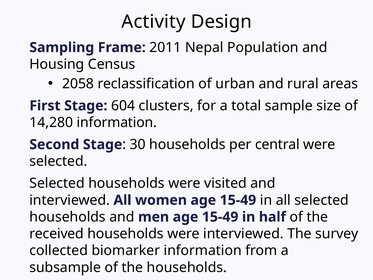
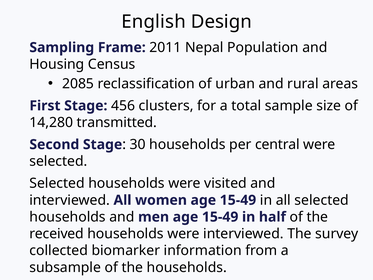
Activity: Activity -> English (154, 22)
2058: 2058 -> 2085 (78, 84)
604: 604 -> 456 (123, 106)
14,280 information: information -> transmitted (117, 122)
